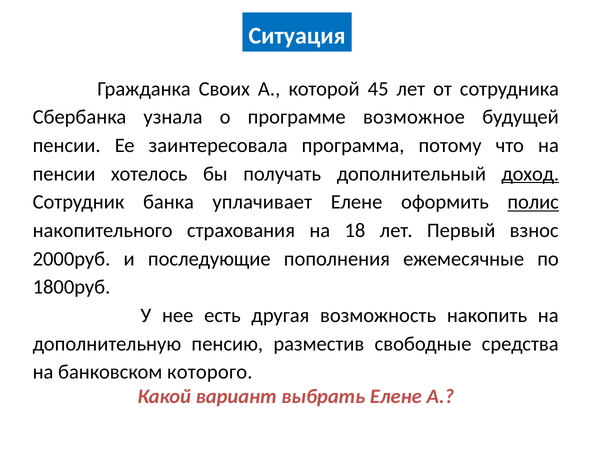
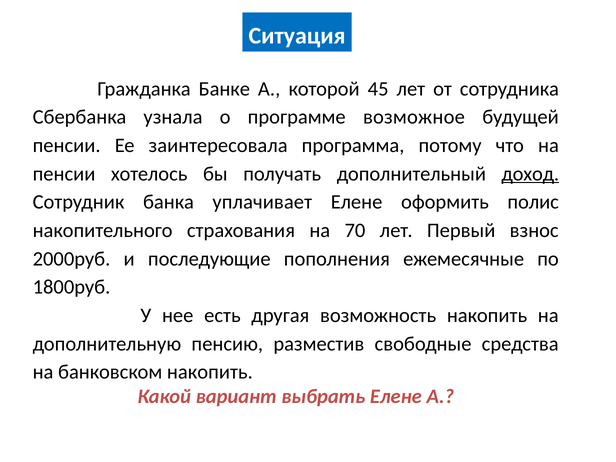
Своих: Своих -> Банке (224, 89)
полис underline: present -> none (533, 202)
18: 18 -> 70 (355, 230)
банковском которого: которого -> накопить (210, 372)
